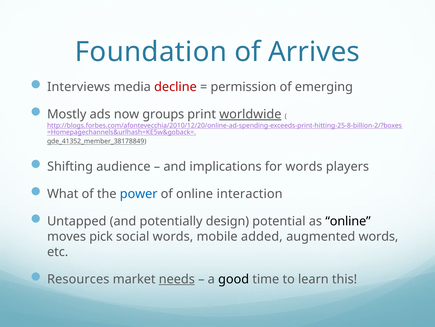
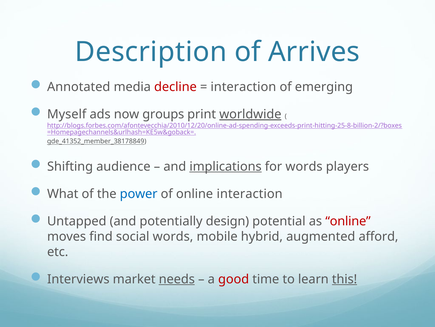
Foundation: Foundation -> Description (151, 52)
Interviews: Interviews -> Annotated (79, 87)
permission: permission -> interaction (243, 87)
Mostly: Mostly -> Myself (67, 114)
implications underline: none -> present (226, 166)
online colour: black -> red (348, 221)
pick: pick -> find (101, 236)
added: added -> hybrid (262, 236)
augmented words: words -> afford (378, 236)
Resources: Resources -> Interviews (78, 279)
good colour: black -> red (234, 279)
this underline: none -> present (345, 279)
